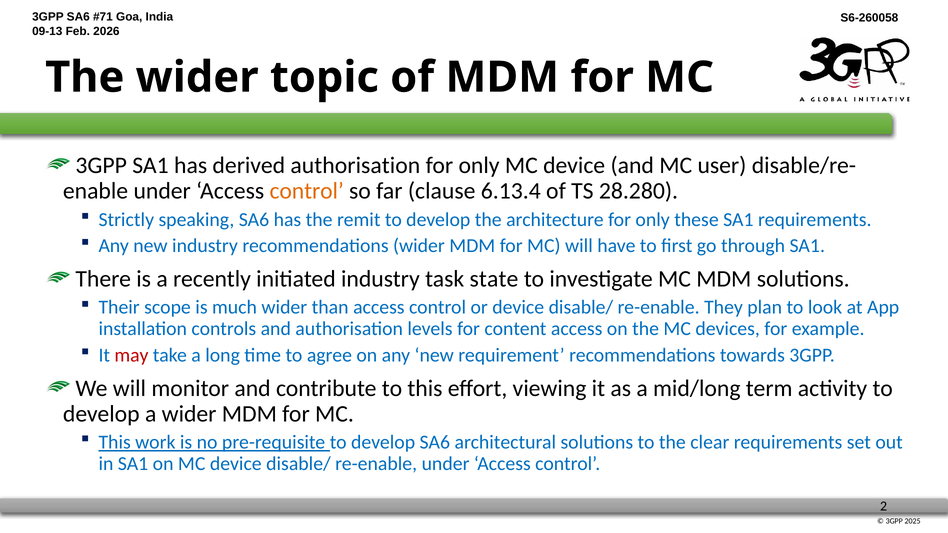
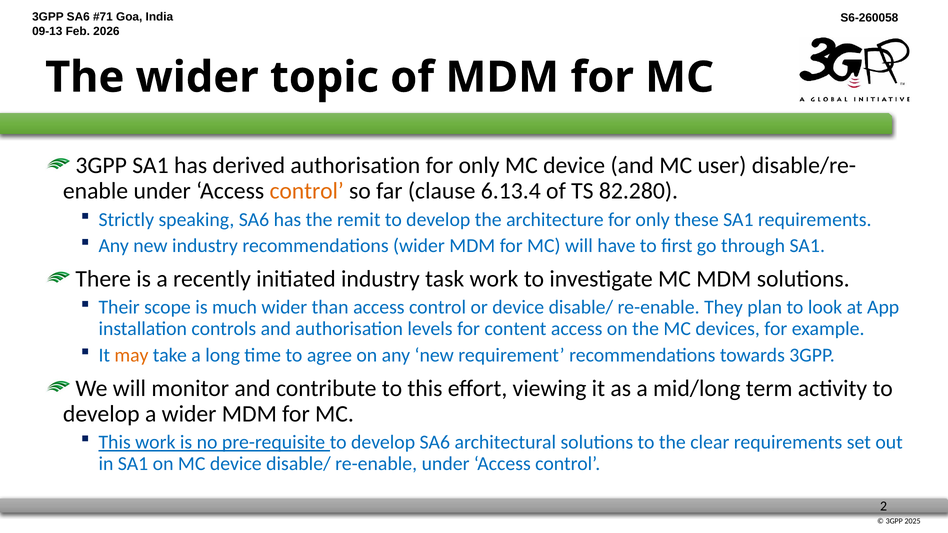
28.280: 28.280 -> 82.280 (638, 191)
task state: state -> work (494, 279)
may colour: red -> orange (131, 355)
